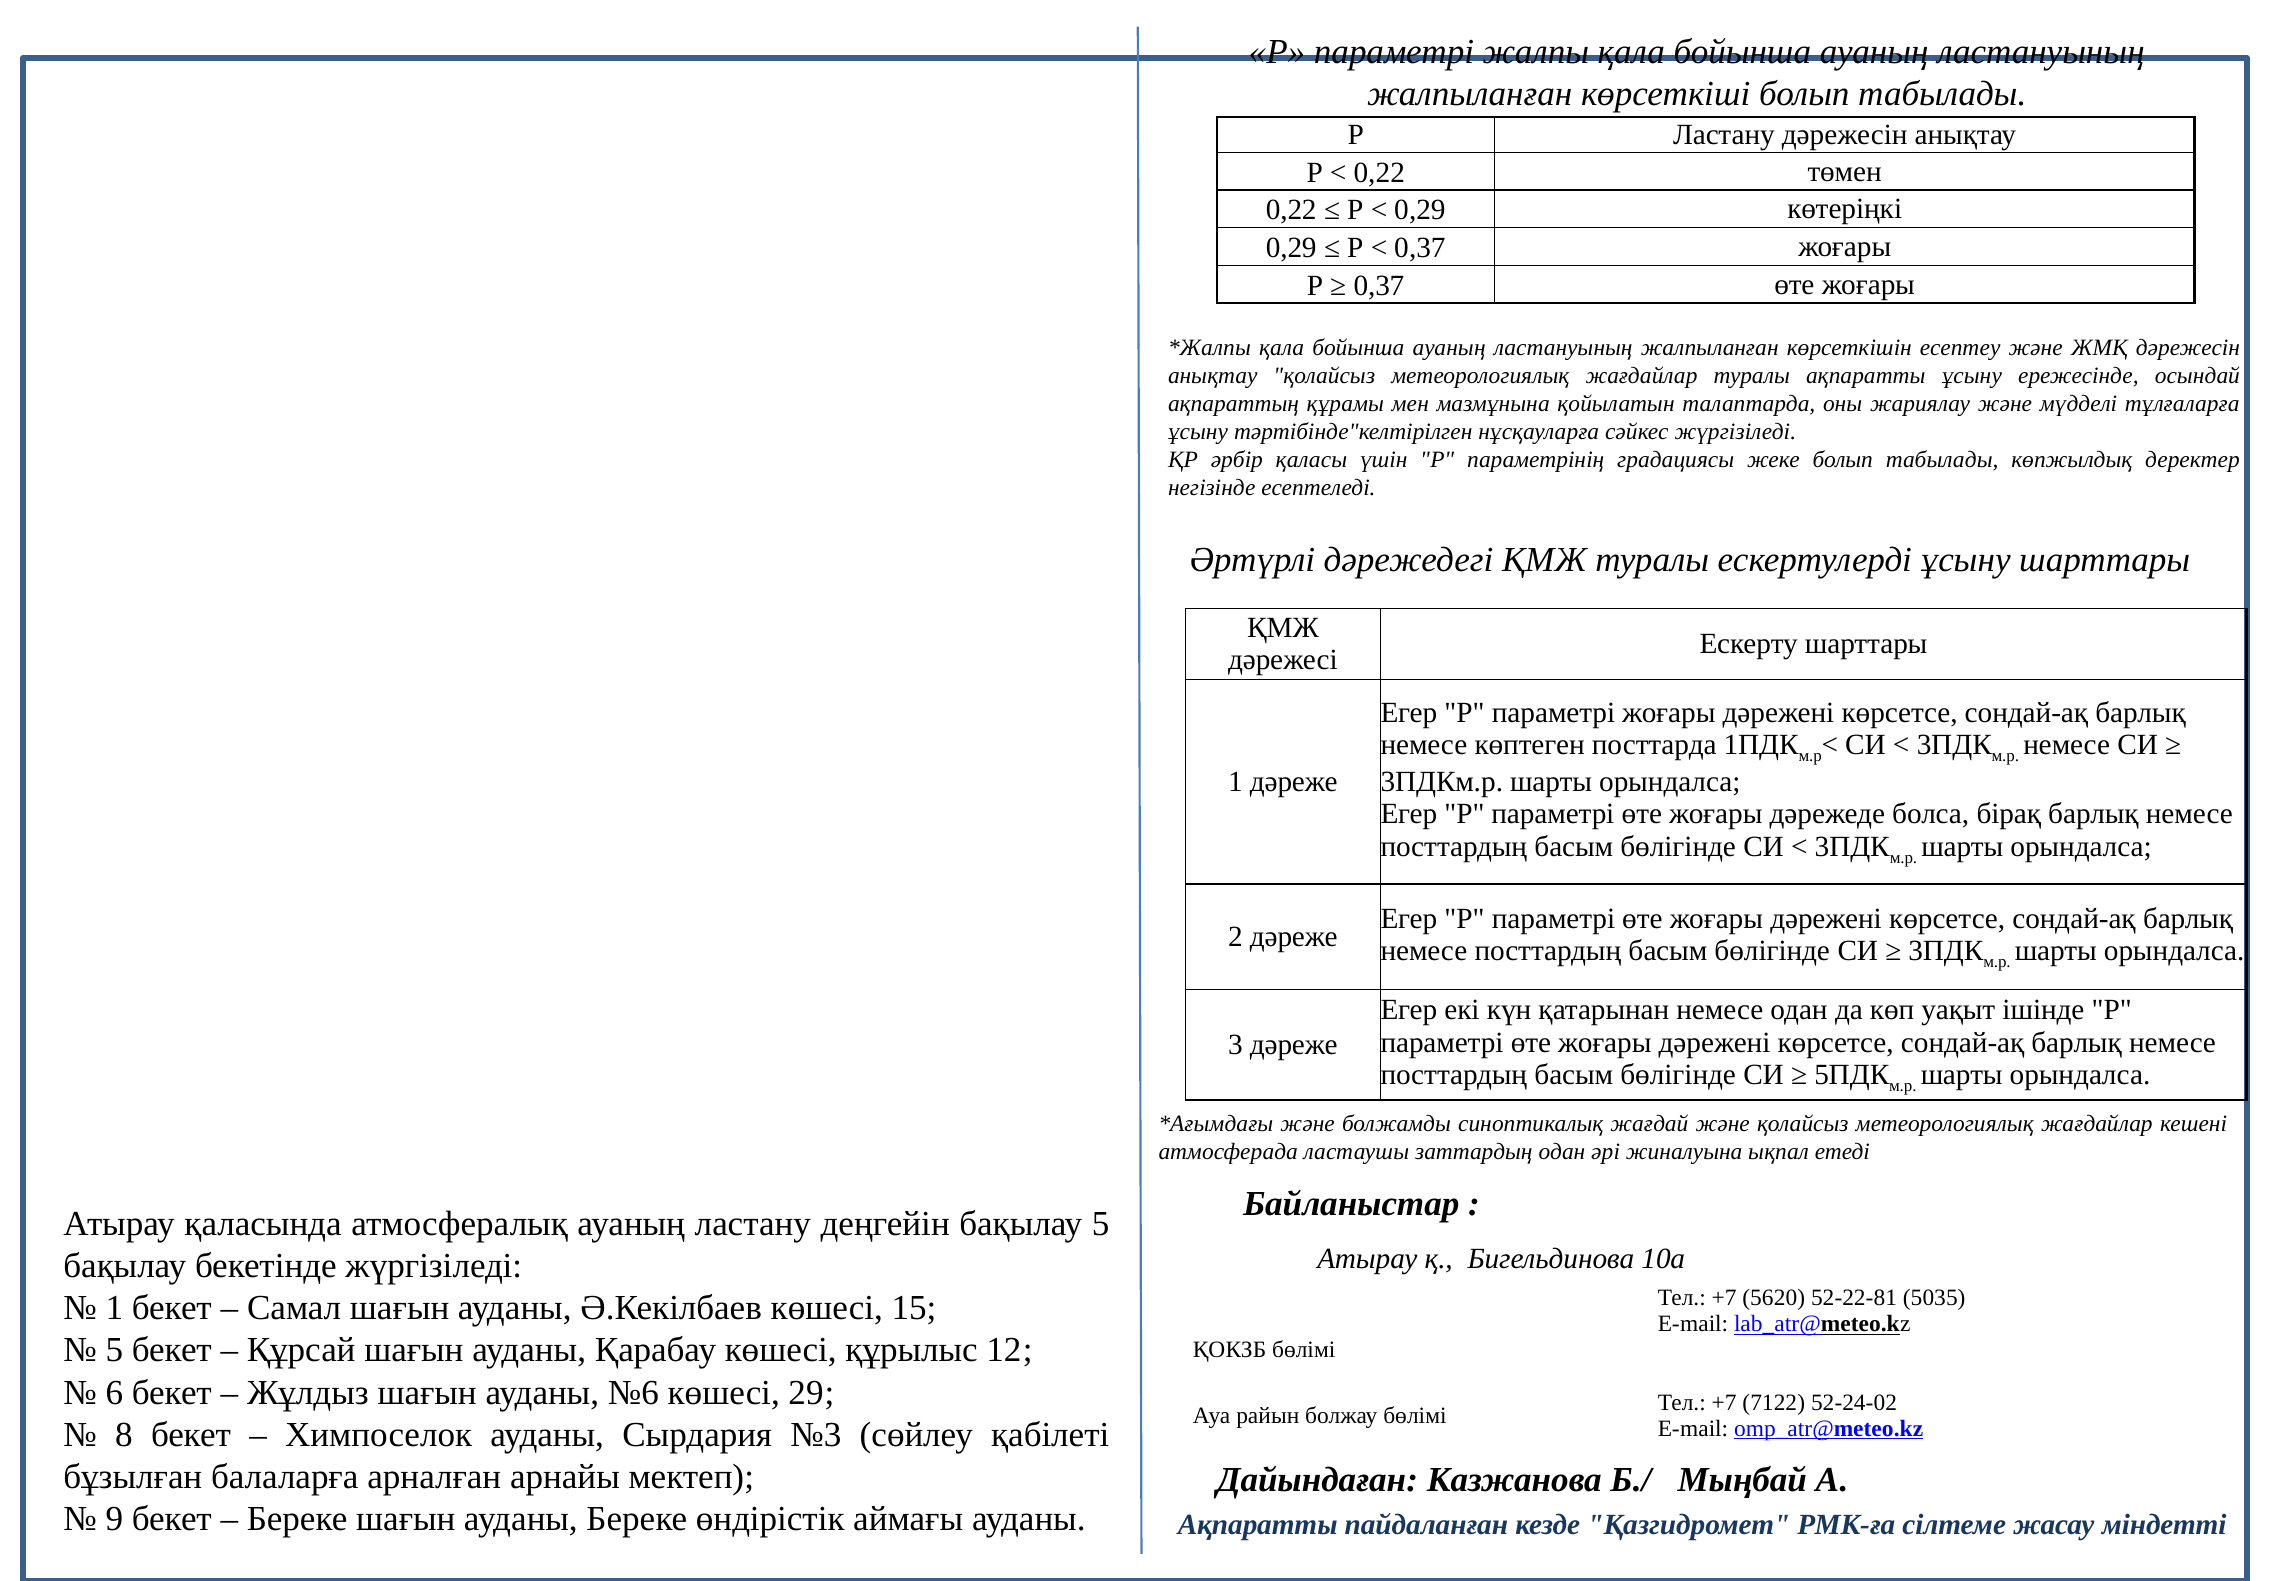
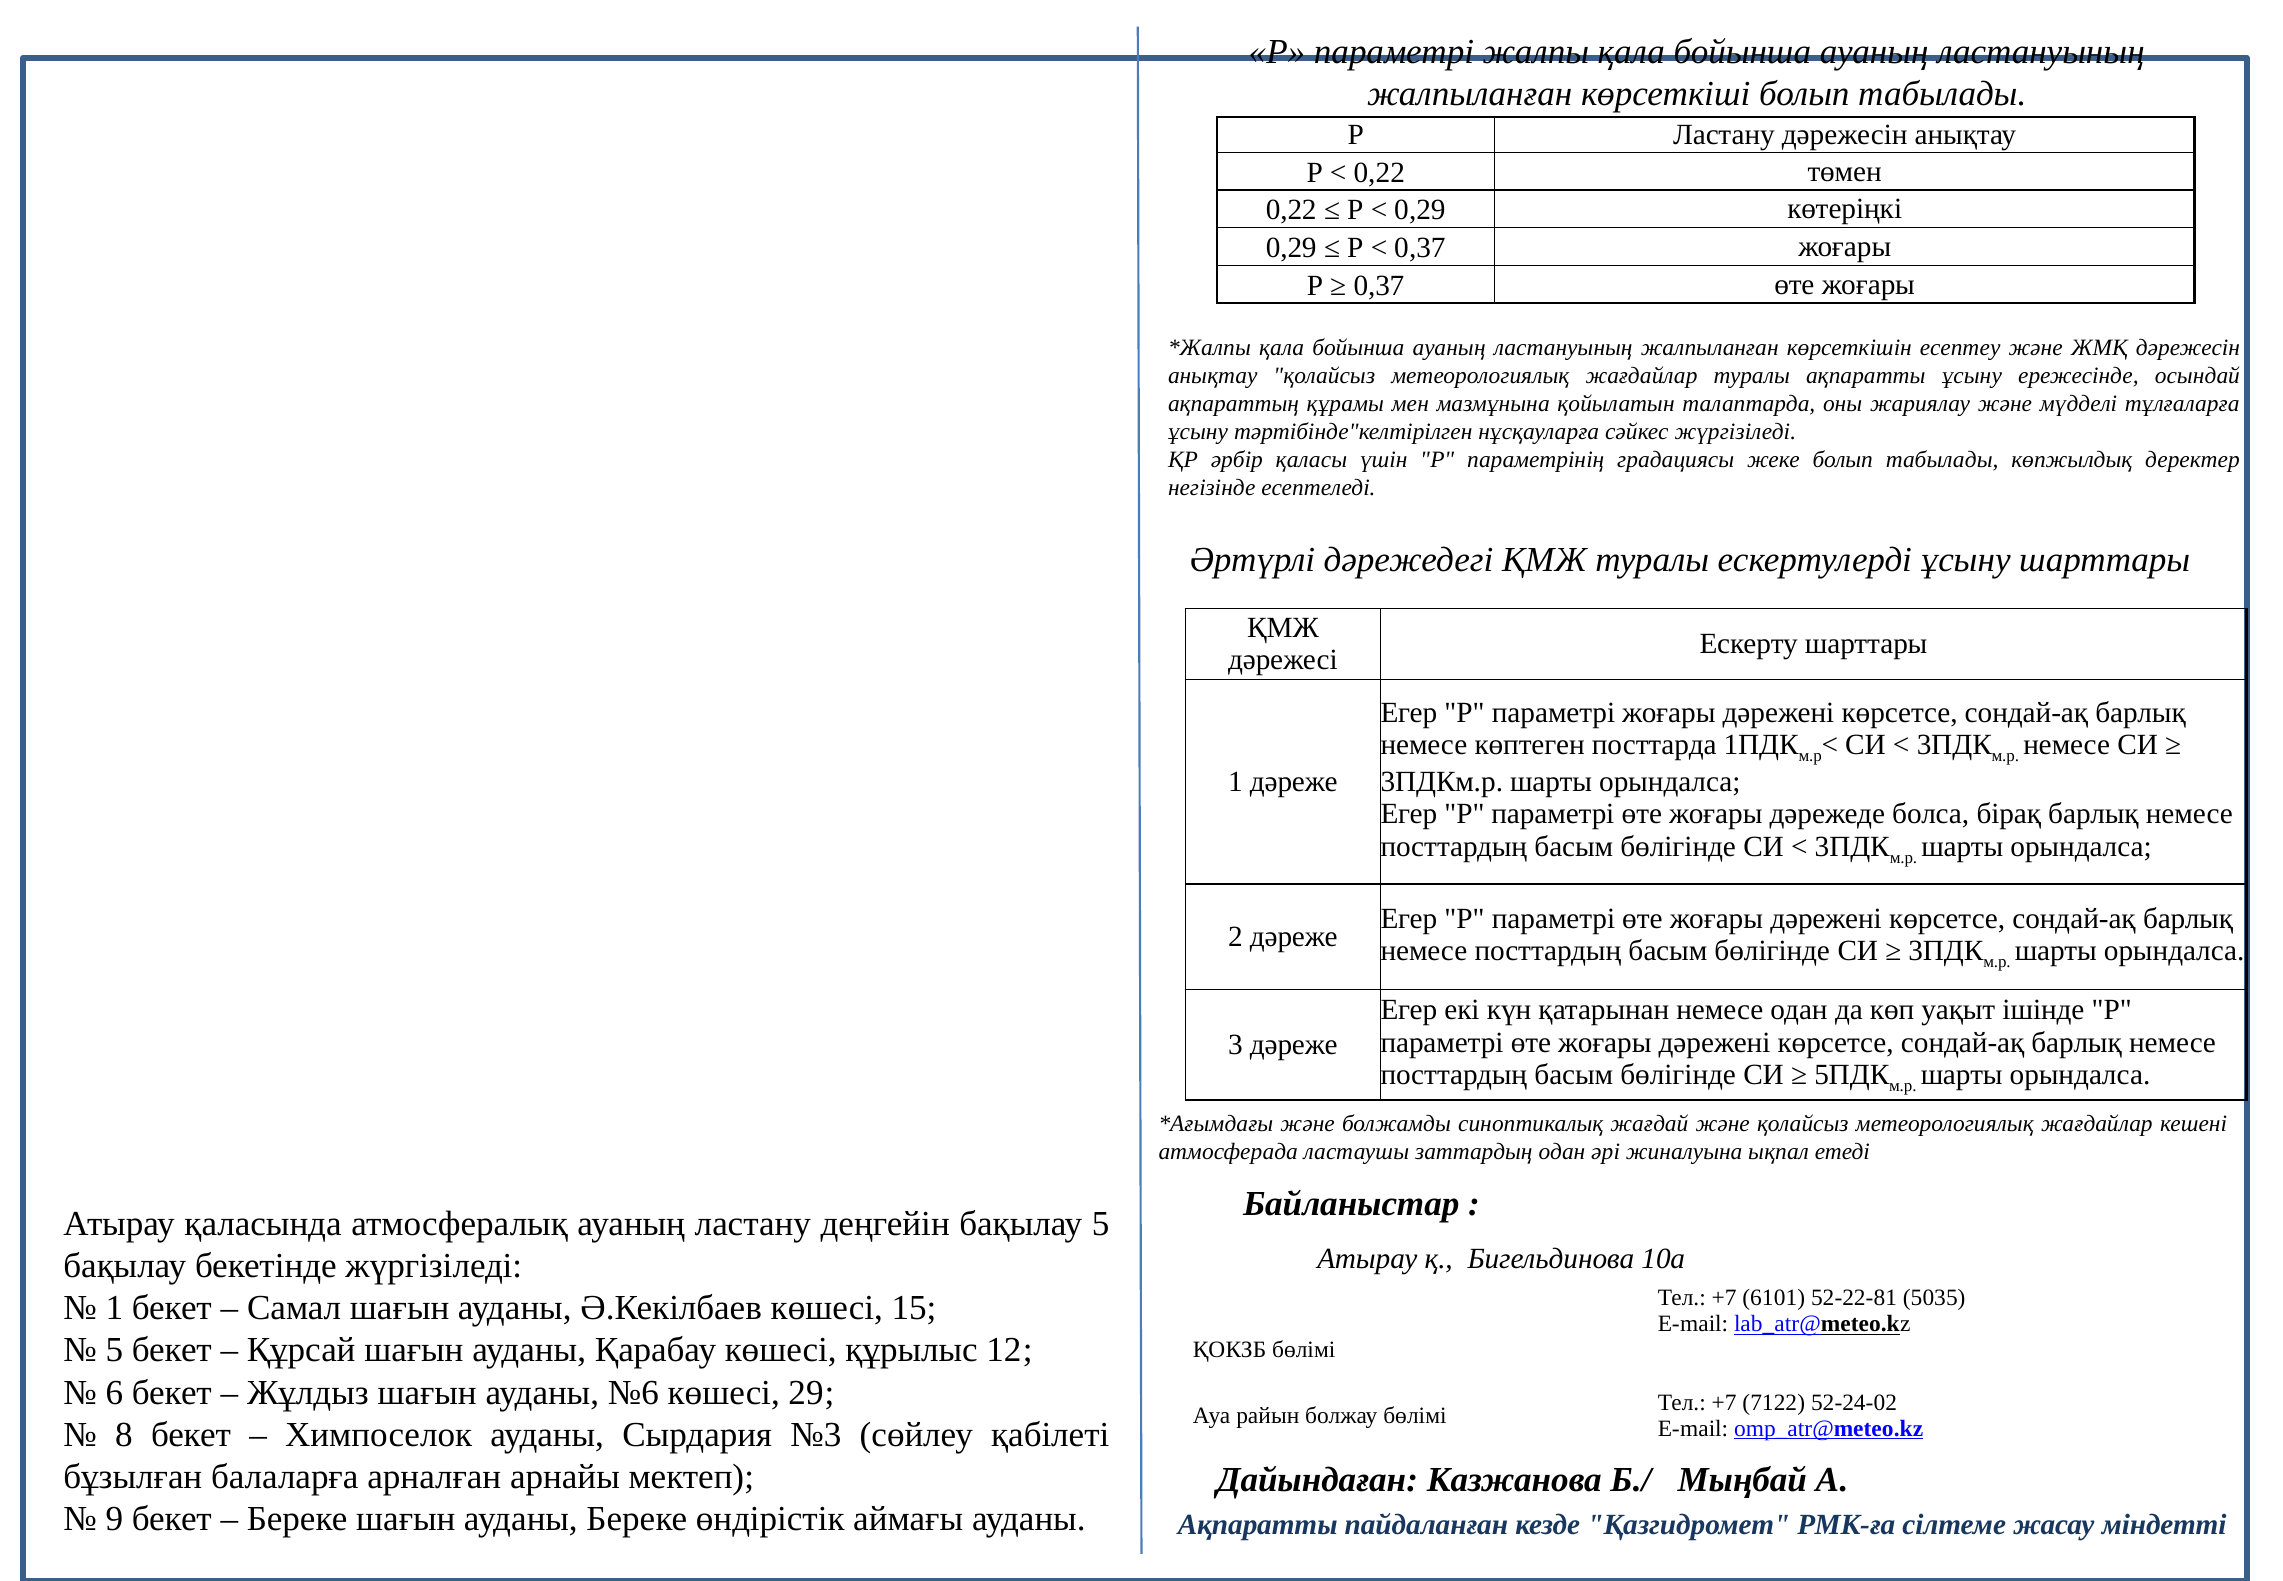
5620: 5620 -> 6101 (1774, 1298)
